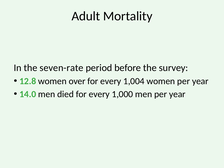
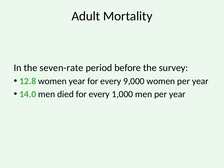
women over: over -> year (77, 81)
1,004: 1,004 -> 9,000 (134, 81)
